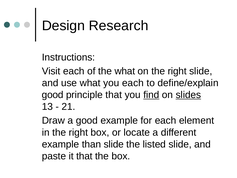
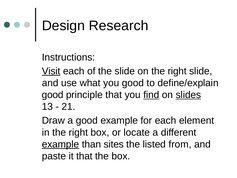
Visit underline: none -> present (51, 71)
the what: what -> slide (125, 71)
you each: each -> good (133, 83)
example underline: none -> present (61, 144)
than slide: slide -> sites (114, 144)
listed slide: slide -> from (180, 144)
